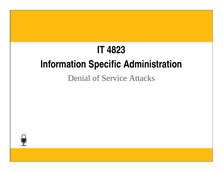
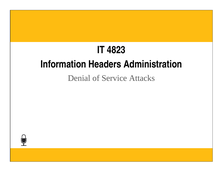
Specific: Specific -> Headers (105, 64)
